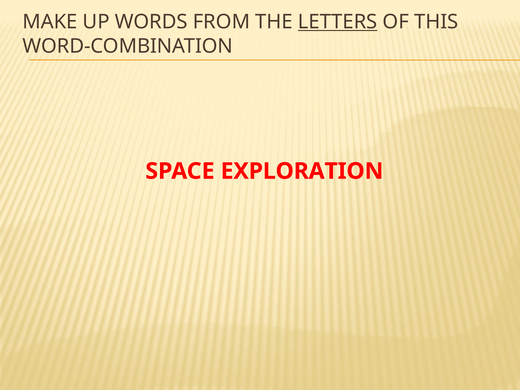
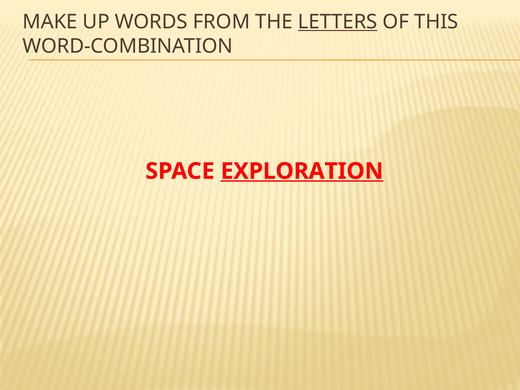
EXPLORATION underline: none -> present (302, 171)
